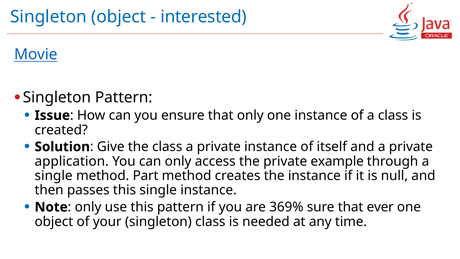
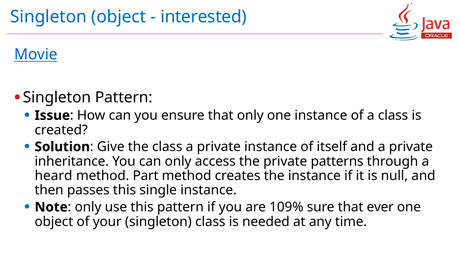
application: application -> inheritance (72, 161)
example: example -> patterns (337, 161)
single: single -> heard (54, 176)
369%: 369% -> 109% (286, 207)
